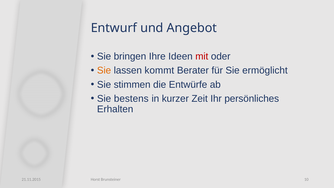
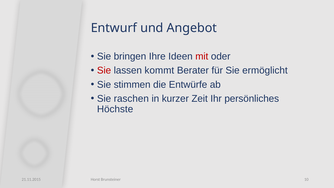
Sie colour: orange -> red (104, 70)
bestens: bestens -> raschen (131, 98)
Erhalten: Erhalten -> Höchste (115, 109)
